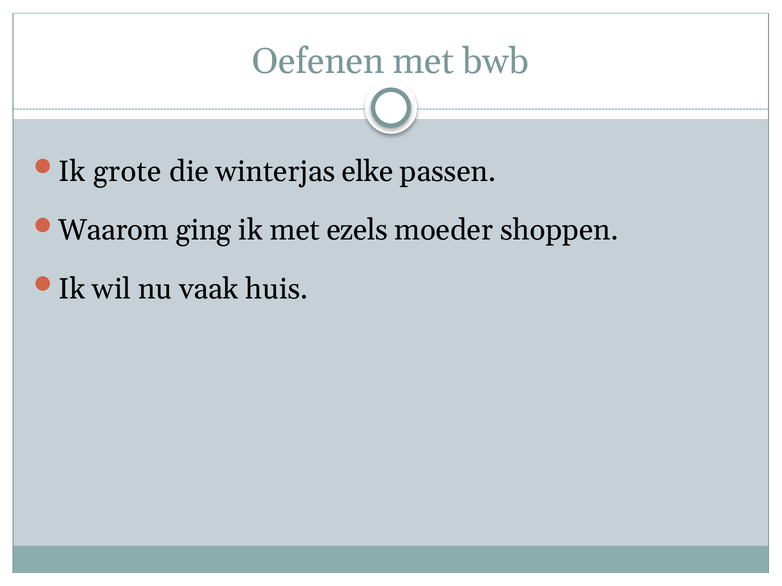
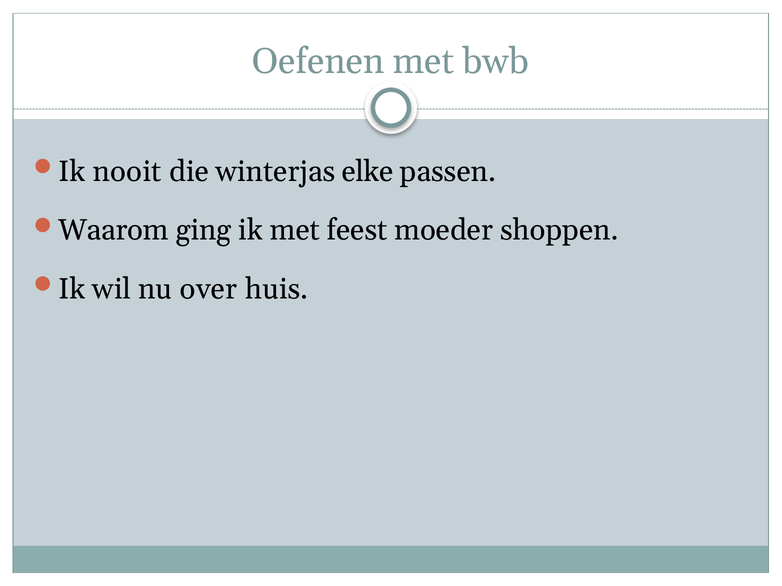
grote: grote -> nooit (127, 172)
ezels: ezels -> feest (357, 230)
vaak: vaak -> over (209, 289)
